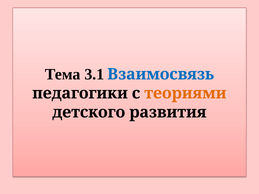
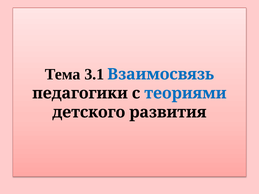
теориями colour: orange -> blue (185, 93)
